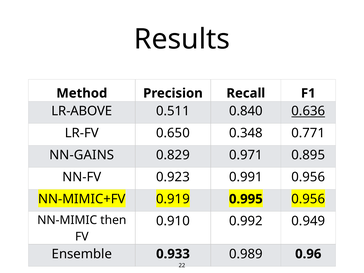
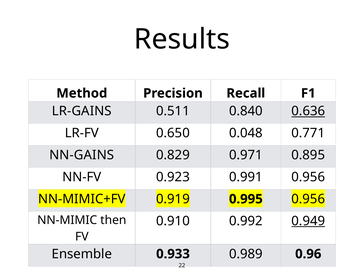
LR-ABOVE: LR-ABOVE -> LR-GAINS (82, 111)
0.348: 0.348 -> 0.048 (246, 133)
0.949 underline: none -> present (308, 221)
